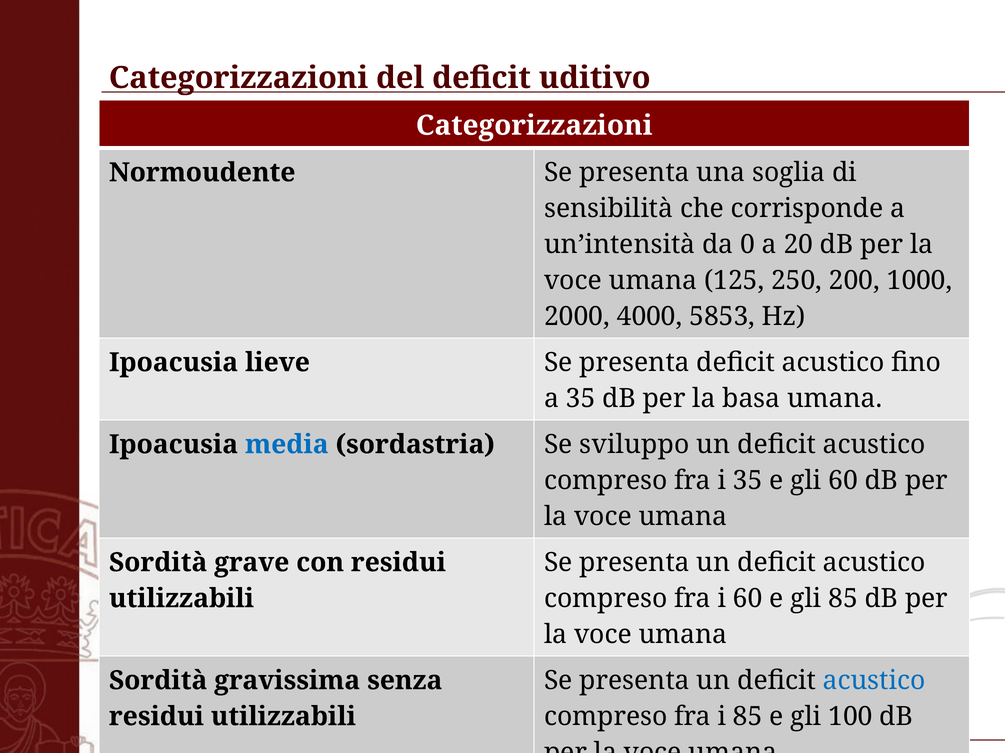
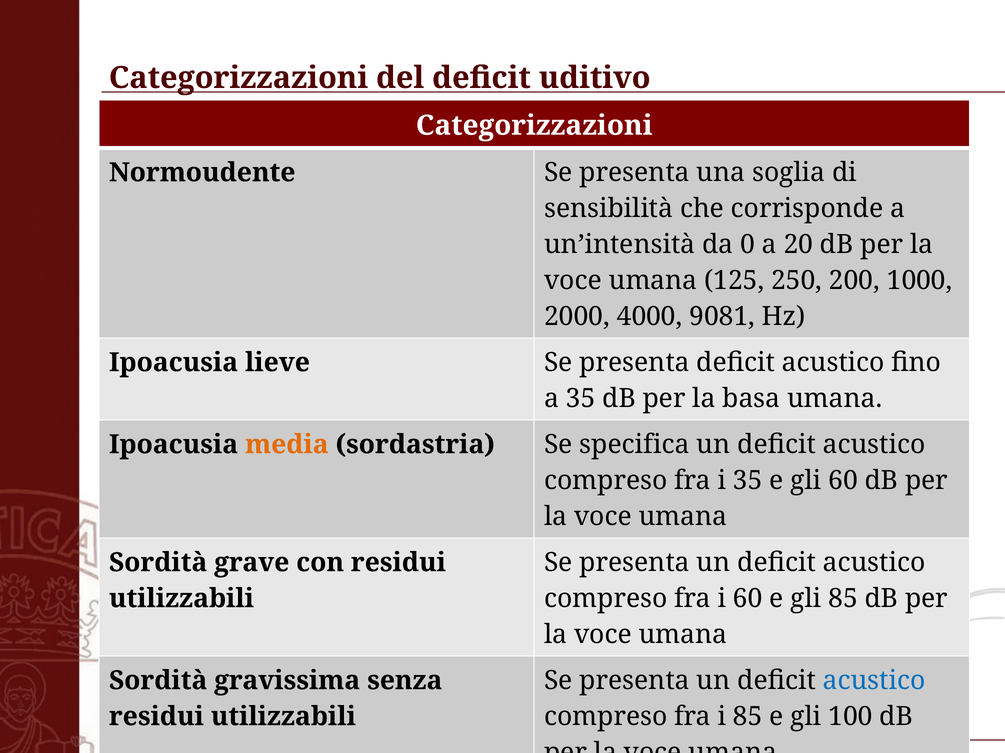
5853: 5853 -> 9081 (722, 317)
media colour: blue -> orange (287, 445)
sviluppo: sviluppo -> specifica (635, 445)
